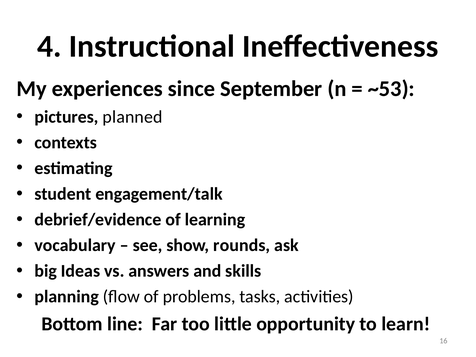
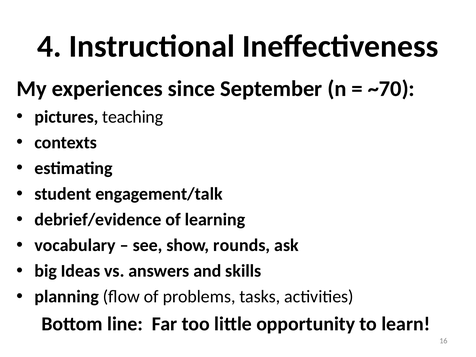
~53: ~53 -> ~70 (391, 89)
planned: planned -> teaching (133, 117)
